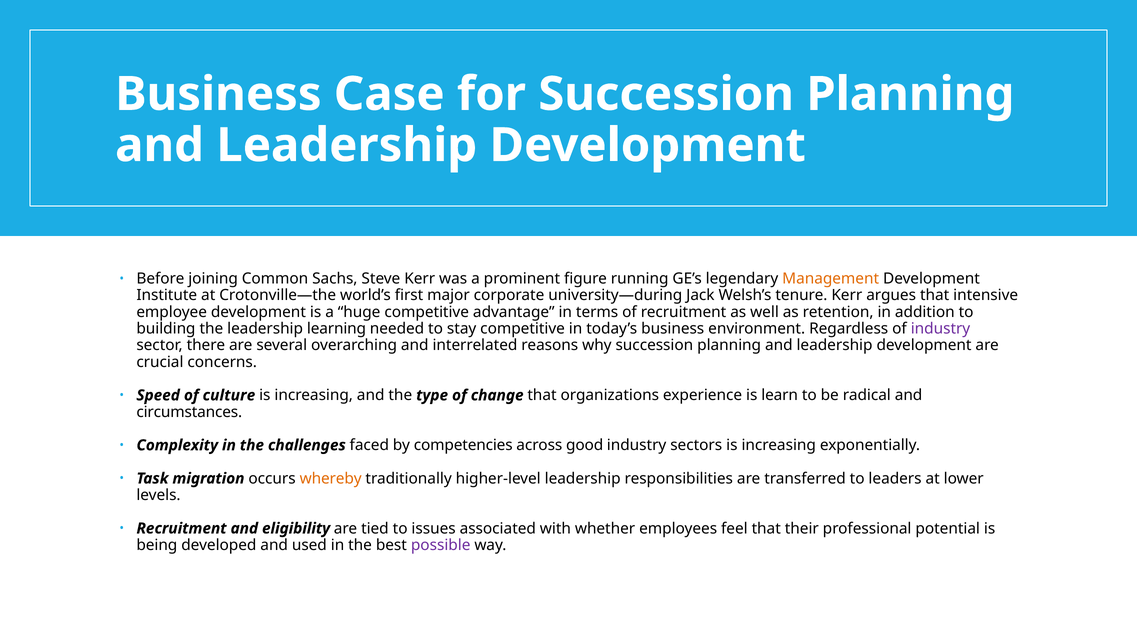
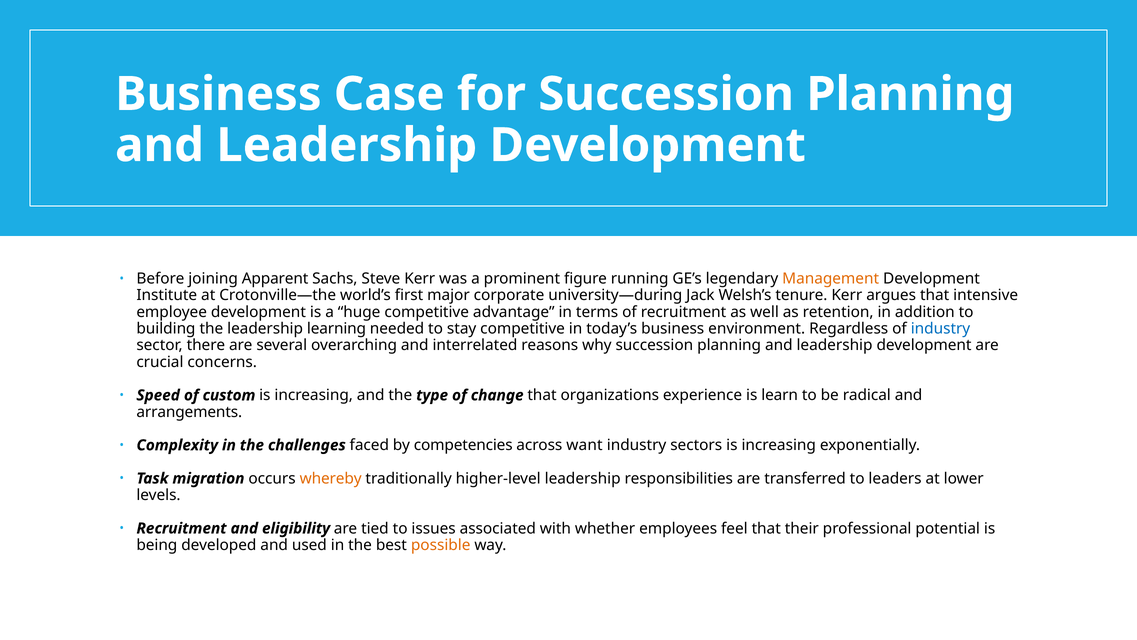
Common: Common -> Apparent (275, 279)
industry colour: purple -> blue (941, 328)
culture: culture -> custom (229, 395)
circumstances: circumstances -> arrangements (189, 412)
good: good -> want (585, 445)
possible colour: purple -> orange (441, 545)
